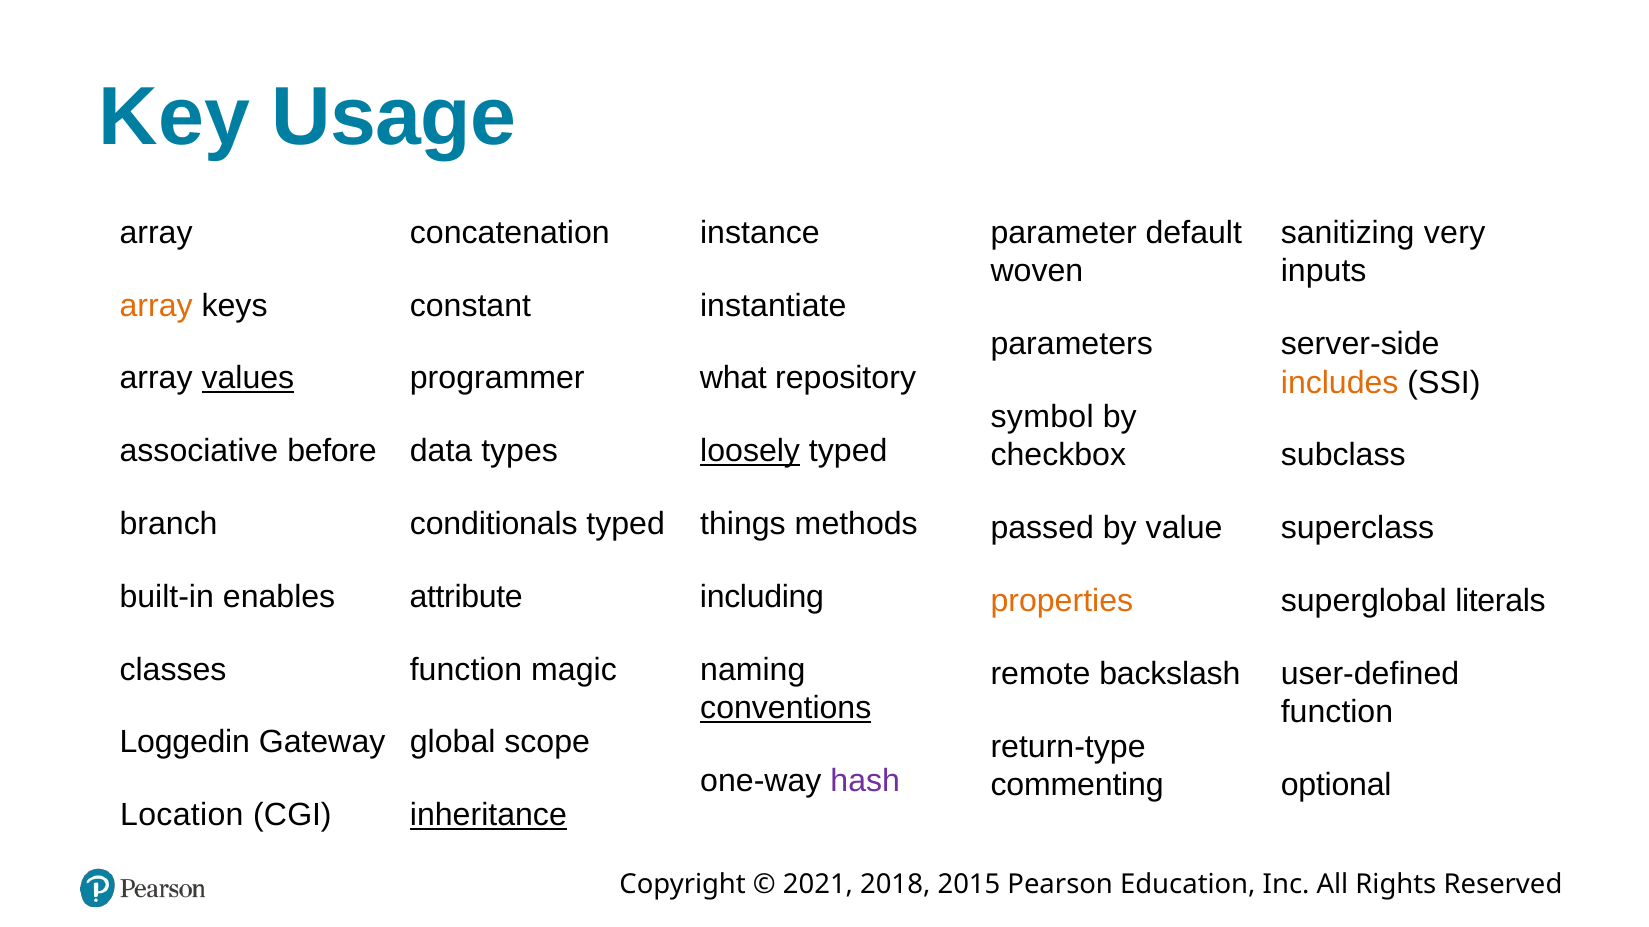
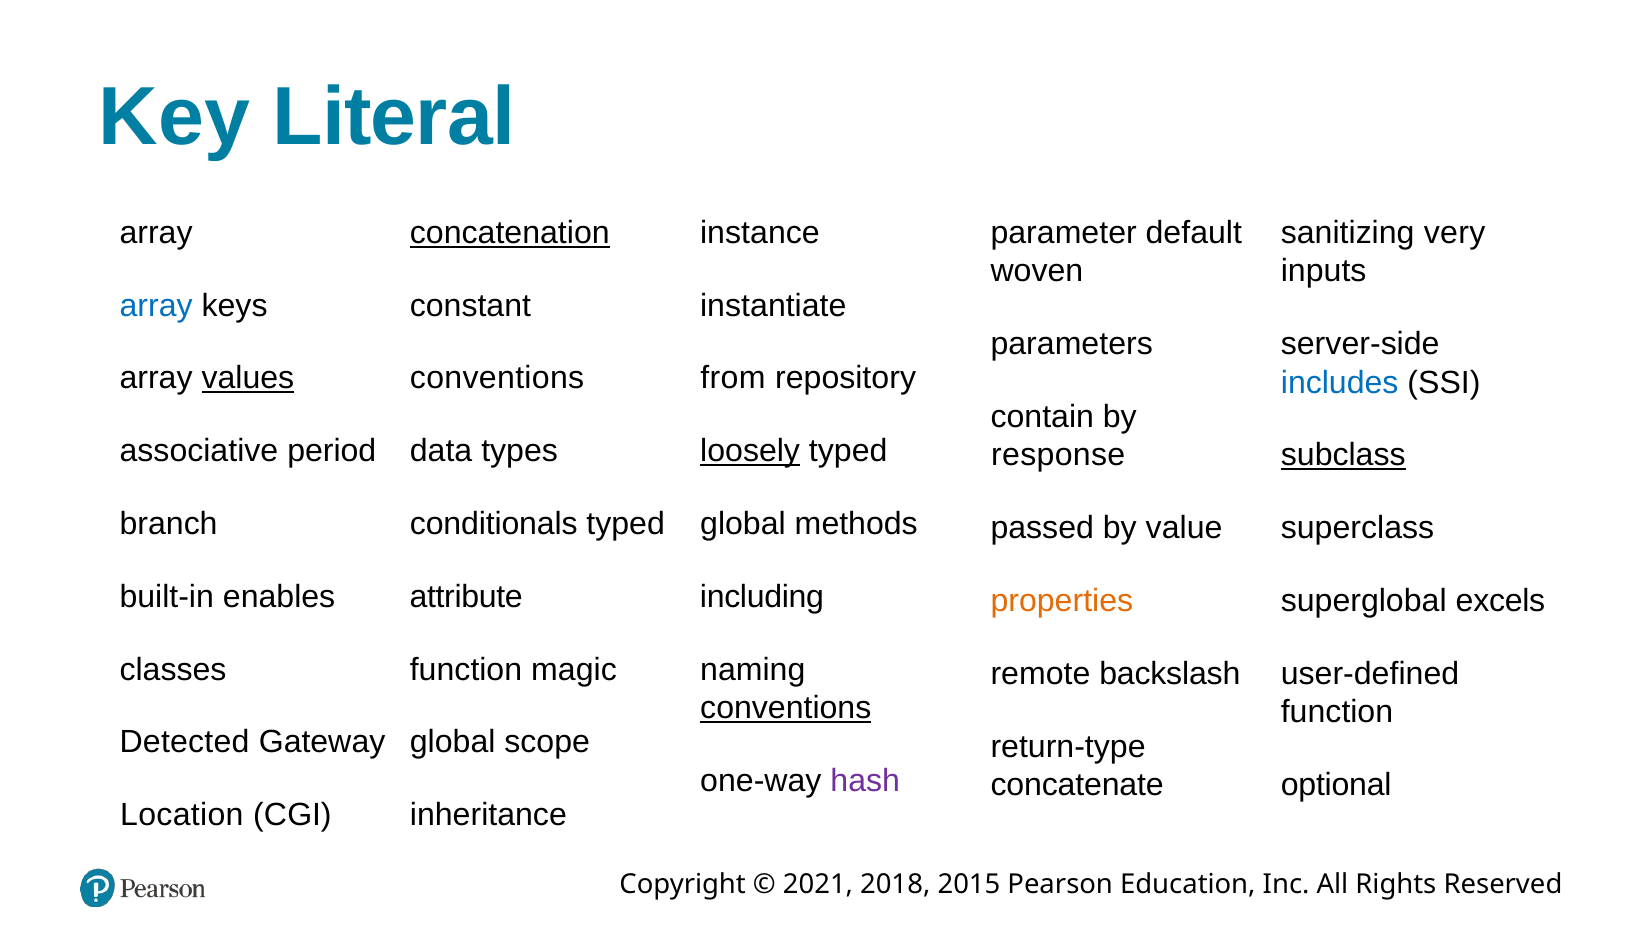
Usage: Usage -> Literal (394, 117)
concatenation underline: none -> present (510, 233)
array colour: orange -> blue (156, 306)
programmer: programmer -> conventions (497, 379)
what: what -> from (733, 379)
includes colour: orange -> blue (1340, 383)
symbol: symbol -> contain (1042, 417)
before: before -> period (332, 451)
checkbox: checkbox -> response (1058, 456)
subclass underline: none -> present (1343, 456)
things: things -> global (743, 524)
literals: literals -> excels (1500, 601)
Loggedin: Loggedin -> Detected (185, 743)
commenting: commenting -> concatenate (1077, 785)
inheritance underline: present -> none (488, 816)
